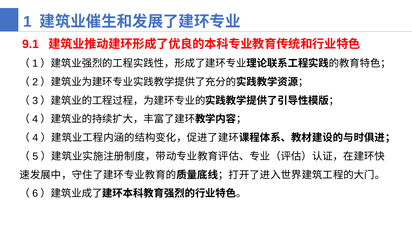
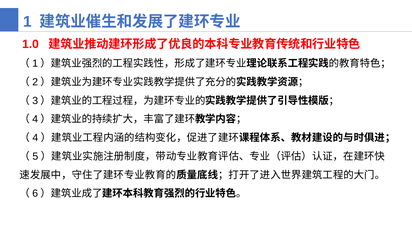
9.1: 9.1 -> 1.0 (30, 44)
